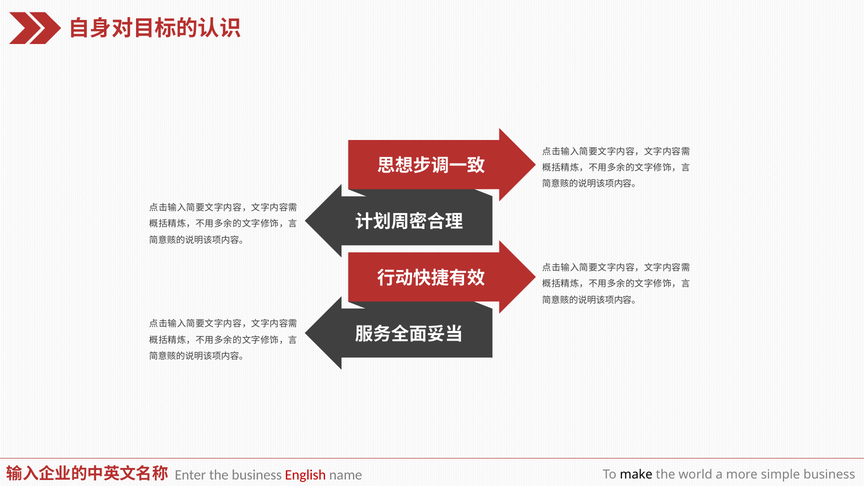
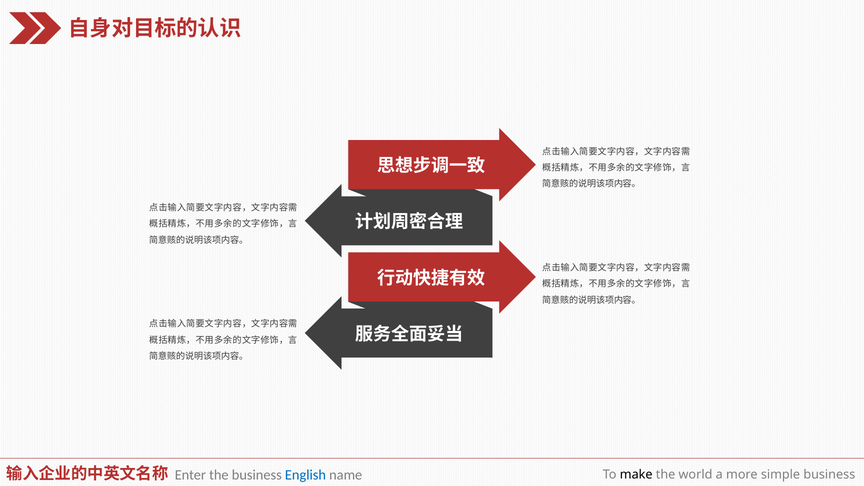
English colour: red -> blue (305, 475)
